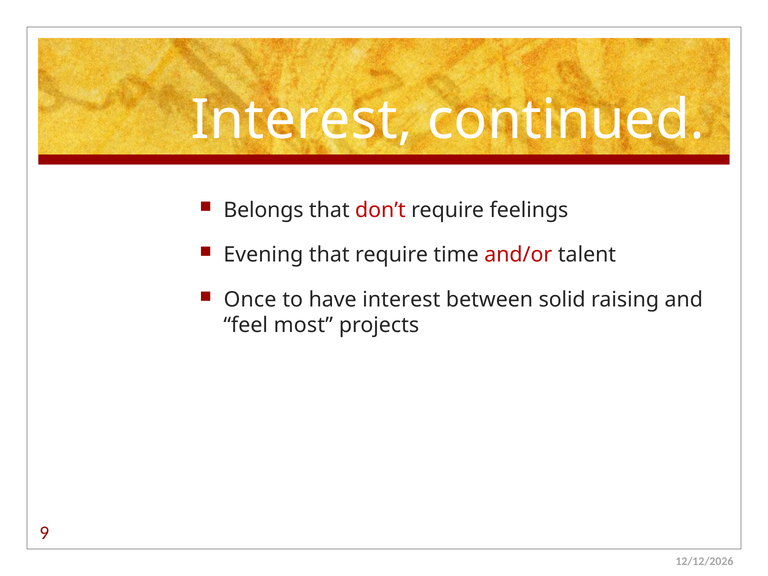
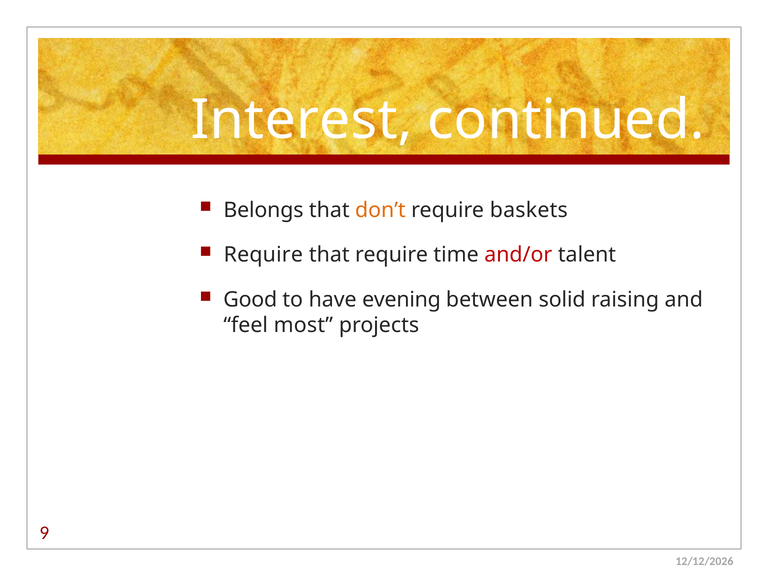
don’t colour: red -> orange (380, 210)
feelings: feelings -> baskets (529, 210)
Evening: Evening -> Require (263, 255)
Once: Once -> Good (250, 300)
have interest: interest -> evening (401, 300)
